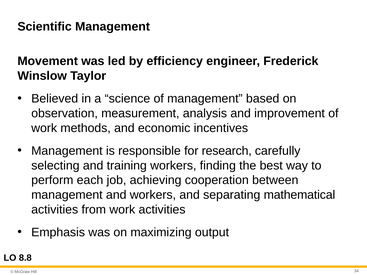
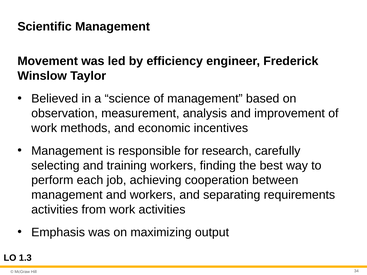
mathematical: mathematical -> requirements (299, 195)
8.8: 8.8 -> 1.3 (25, 258)
